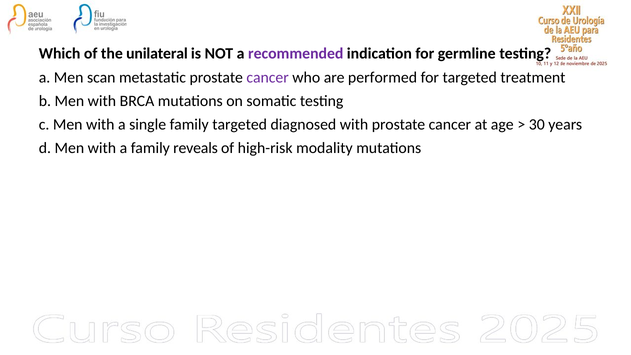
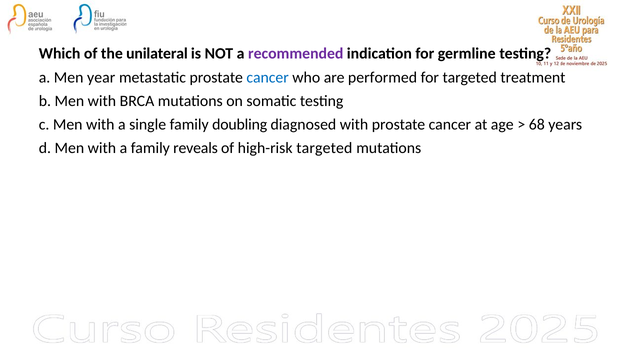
scan: scan -> year (101, 77)
cancer colour: purple -> blue (268, 77)
family targeted: targeted -> doubling (240, 125)
30: 30 -> 68 (537, 125)
high-risk modality: modality -> targeted (324, 148)
